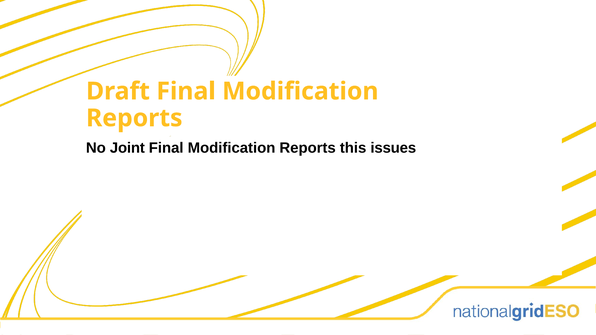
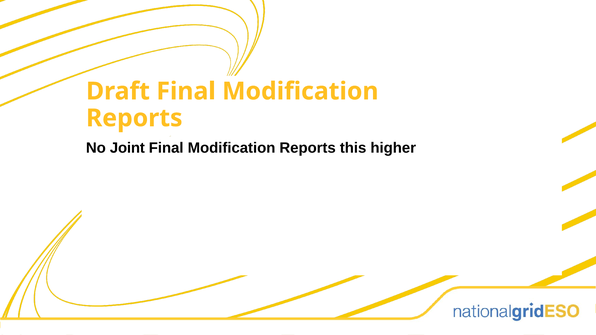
issues: issues -> higher (393, 148)
